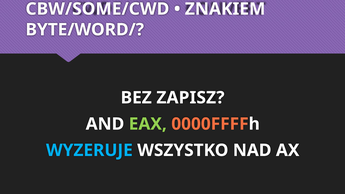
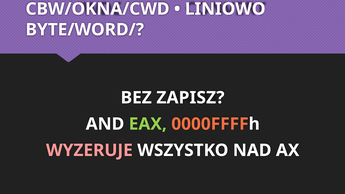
CBW/SOME/CWD: CBW/SOME/CWD -> CBW/OKNA/CWD (97, 9)
ZNAKIEM: ZNAKIEM -> LINIOWO (225, 9)
WYZERUJE colour: light blue -> pink (89, 150)
